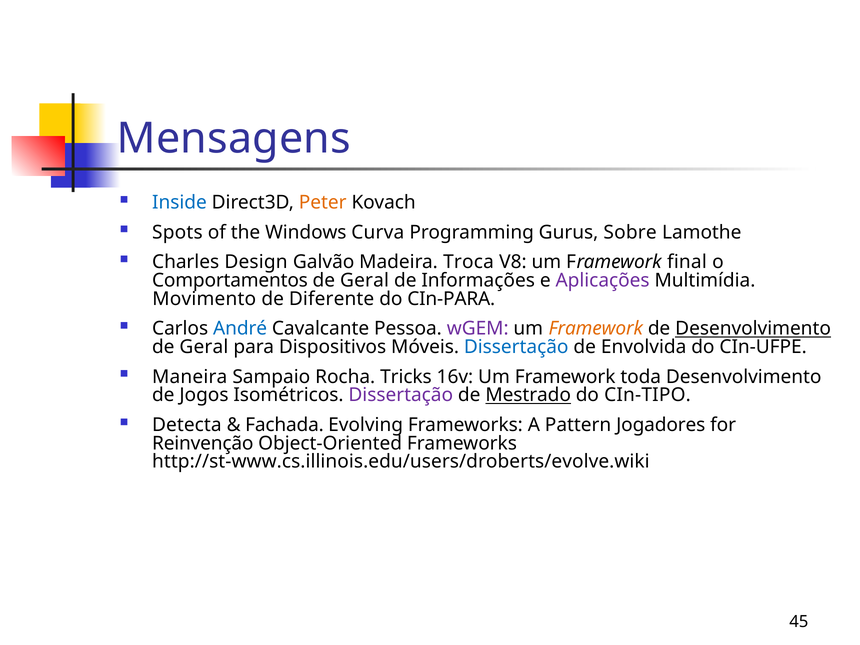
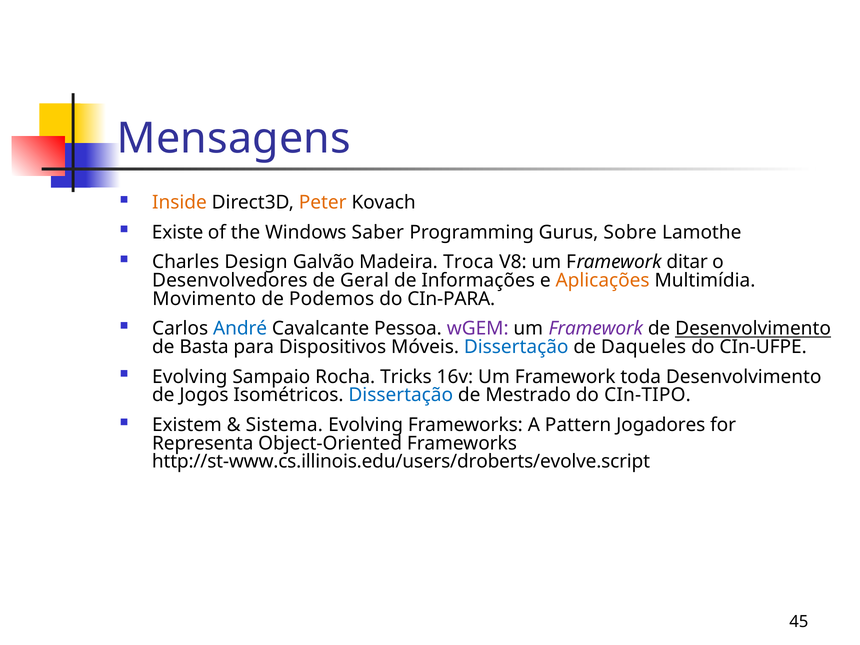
Inside colour: blue -> orange (179, 202)
Spots: Spots -> Existe (178, 232)
Curva: Curva -> Saber (378, 232)
final: final -> ditar (687, 262)
Comportamentos: Comportamentos -> Desenvolvedores (230, 280)
Aplicações colour: purple -> orange (603, 280)
Diferente: Diferente -> Podemos (332, 299)
Framework colour: orange -> purple (596, 329)
Geral: Geral -> Basta (204, 347)
Envolvida: Envolvida -> Daqueles (644, 347)
Maneira: Maneira -> Evolving (190, 377)
Dissertação colour: purple -> blue (401, 395)
Mestrado underline: present -> none (528, 395)
Detecta: Detecta -> Existem (187, 425)
Fachada: Fachada -> Sistema (284, 425)
Reinvenção: Reinvenção -> Representa (203, 443)
http://st-www.cs.illinois.edu/users/droberts/evolve.wiki: http://st-www.cs.illinois.edu/users/droberts/evolve.wiki -> http://st-www.cs.illinois.edu/users/droberts/evolve.script (401, 462)
